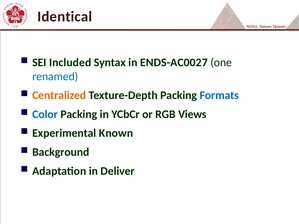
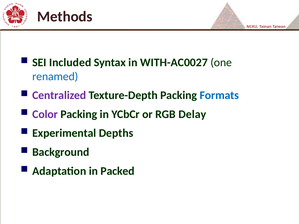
Identical: Identical -> Methods (65, 17)
ENDS-AC0027: ENDS-AC0027 -> WITH-AC0027 (174, 63)
Centralized colour: orange -> purple (59, 95)
Color colour: blue -> purple (45, 114)
Views: Views -> Delay (192, 114)
Known: Known -> Depths (116, 133)
Deliver: Deliver -> Packed (118, 171)
